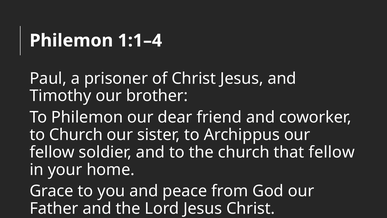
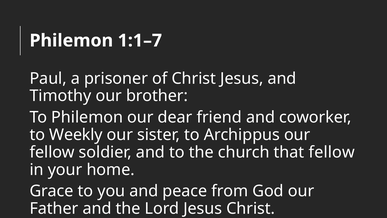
1:1–4: 1:1–4 -> 1:1–7 (140, 41)
to Church: Church -> Weekly (76, 135)
